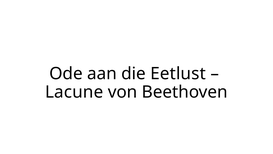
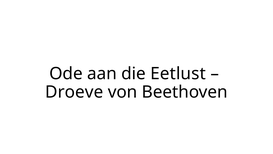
Lacune: Lacune -> Droeve (74, 92)
